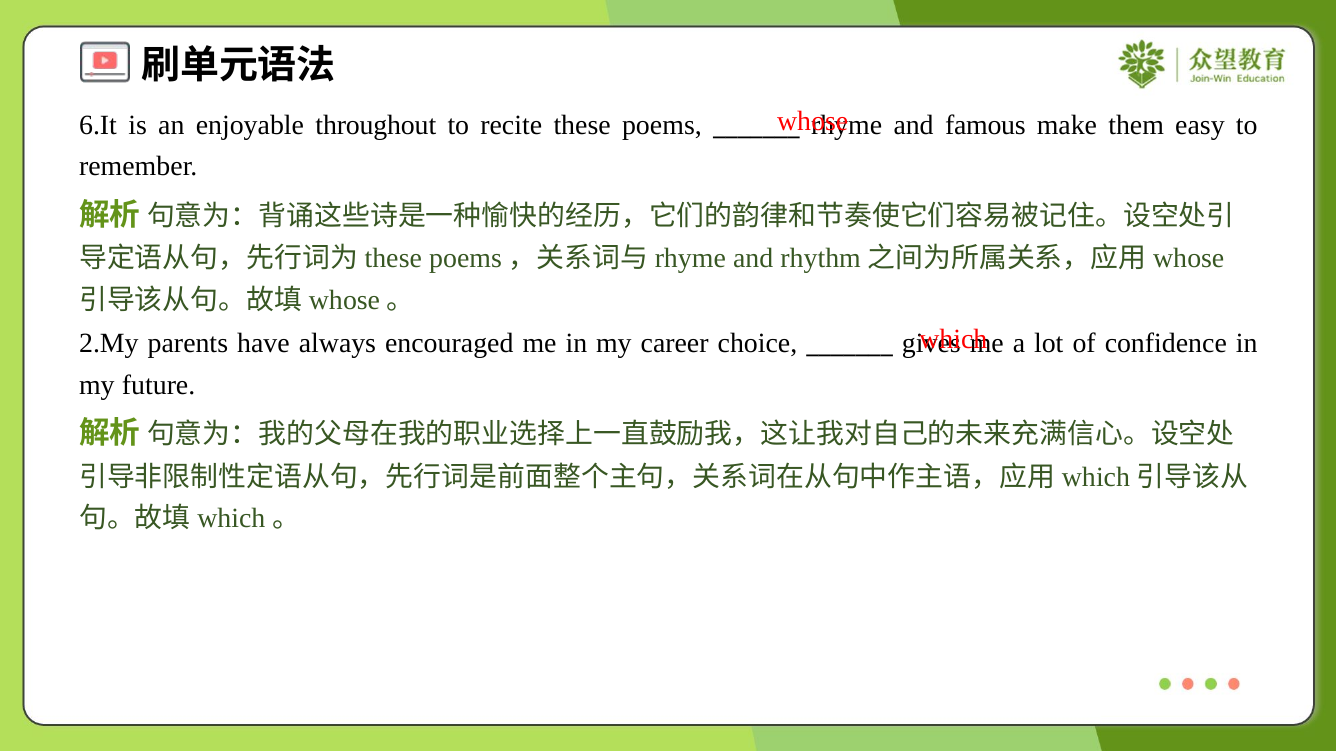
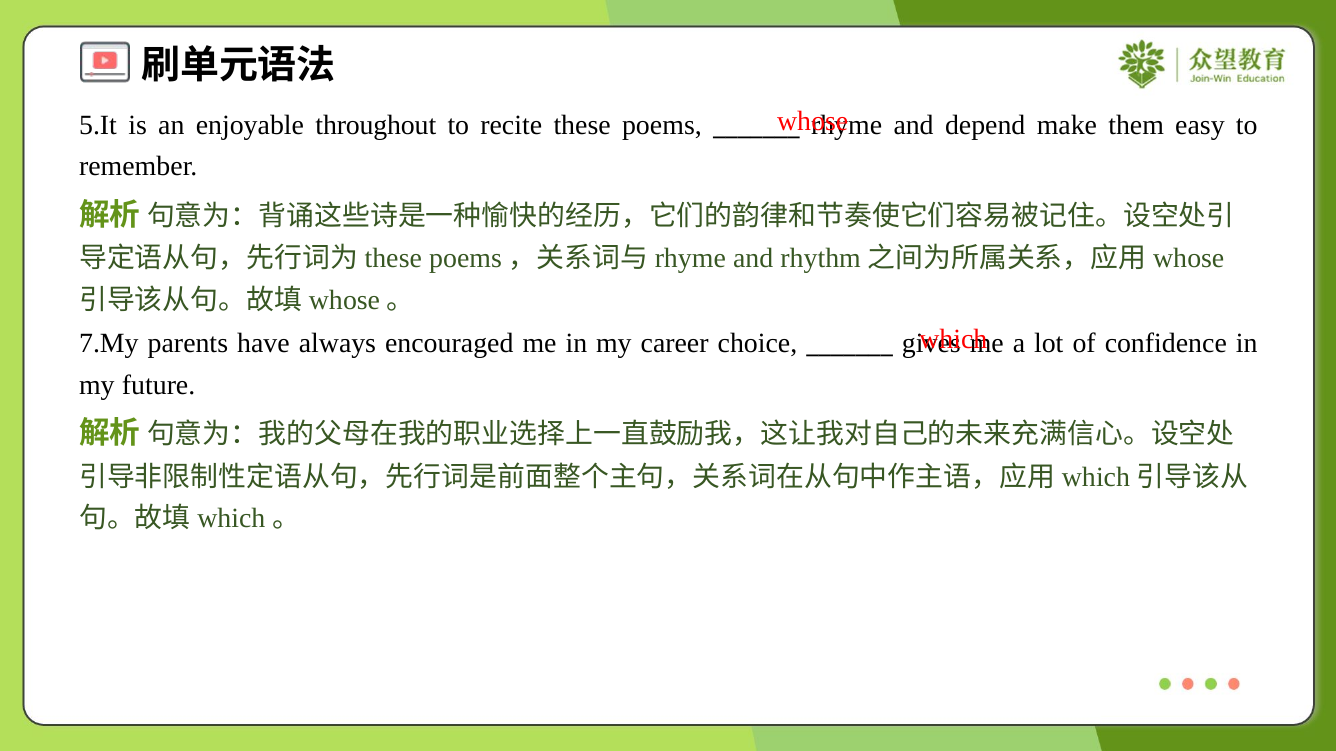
6.It: 6.It -> 5.It (98, 125)
famous: famous -> depend (985, 125)
2.My: 2.My -> 7.My (109, 343)
